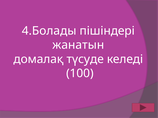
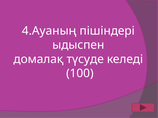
4.Болады: 4.Болады -> 4.Ауаның (49, 31)
жанатын: жанатын -> ыдыспен (78, 45)
